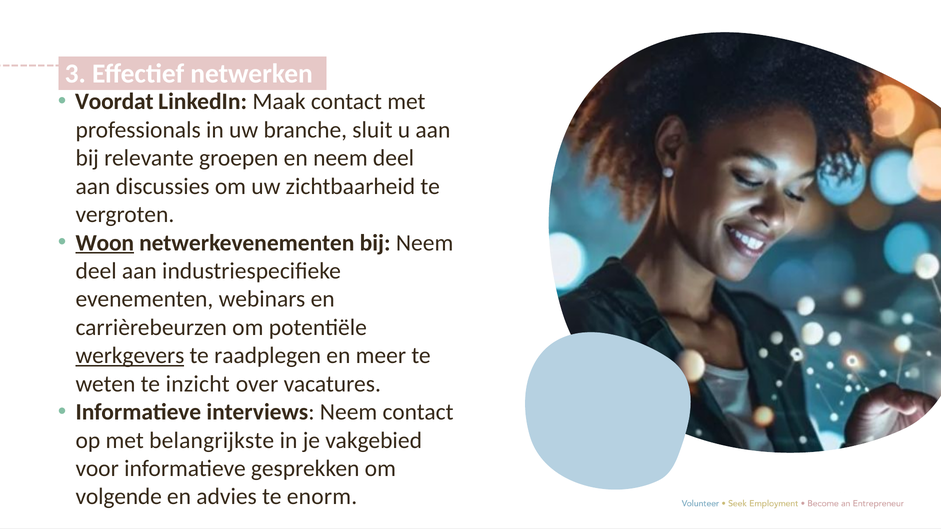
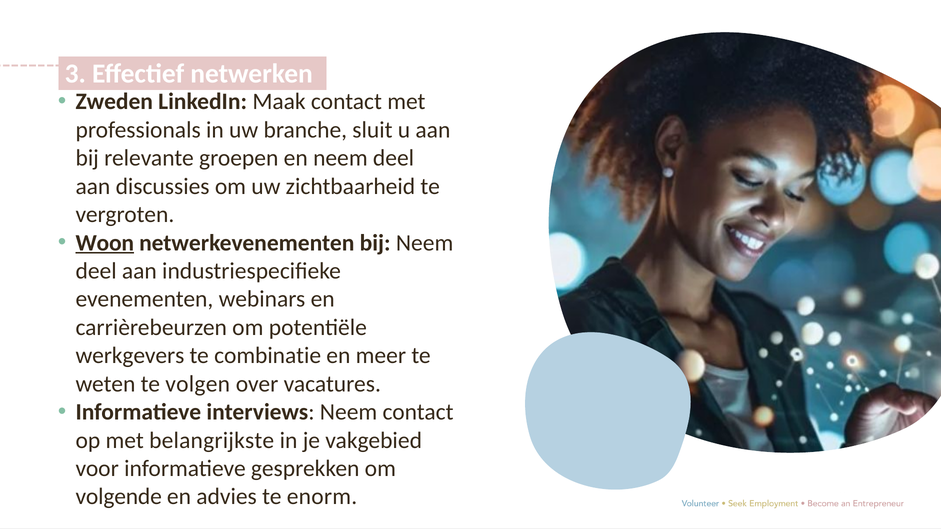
Voordat: Voordat -> Zweden (114, 102)
werkgevers underline: present -> none (130, 356)
raadplegen: raadplegen -> combinatie (268, 356)
inzicht: inzicht -> volgen (198, 384)
